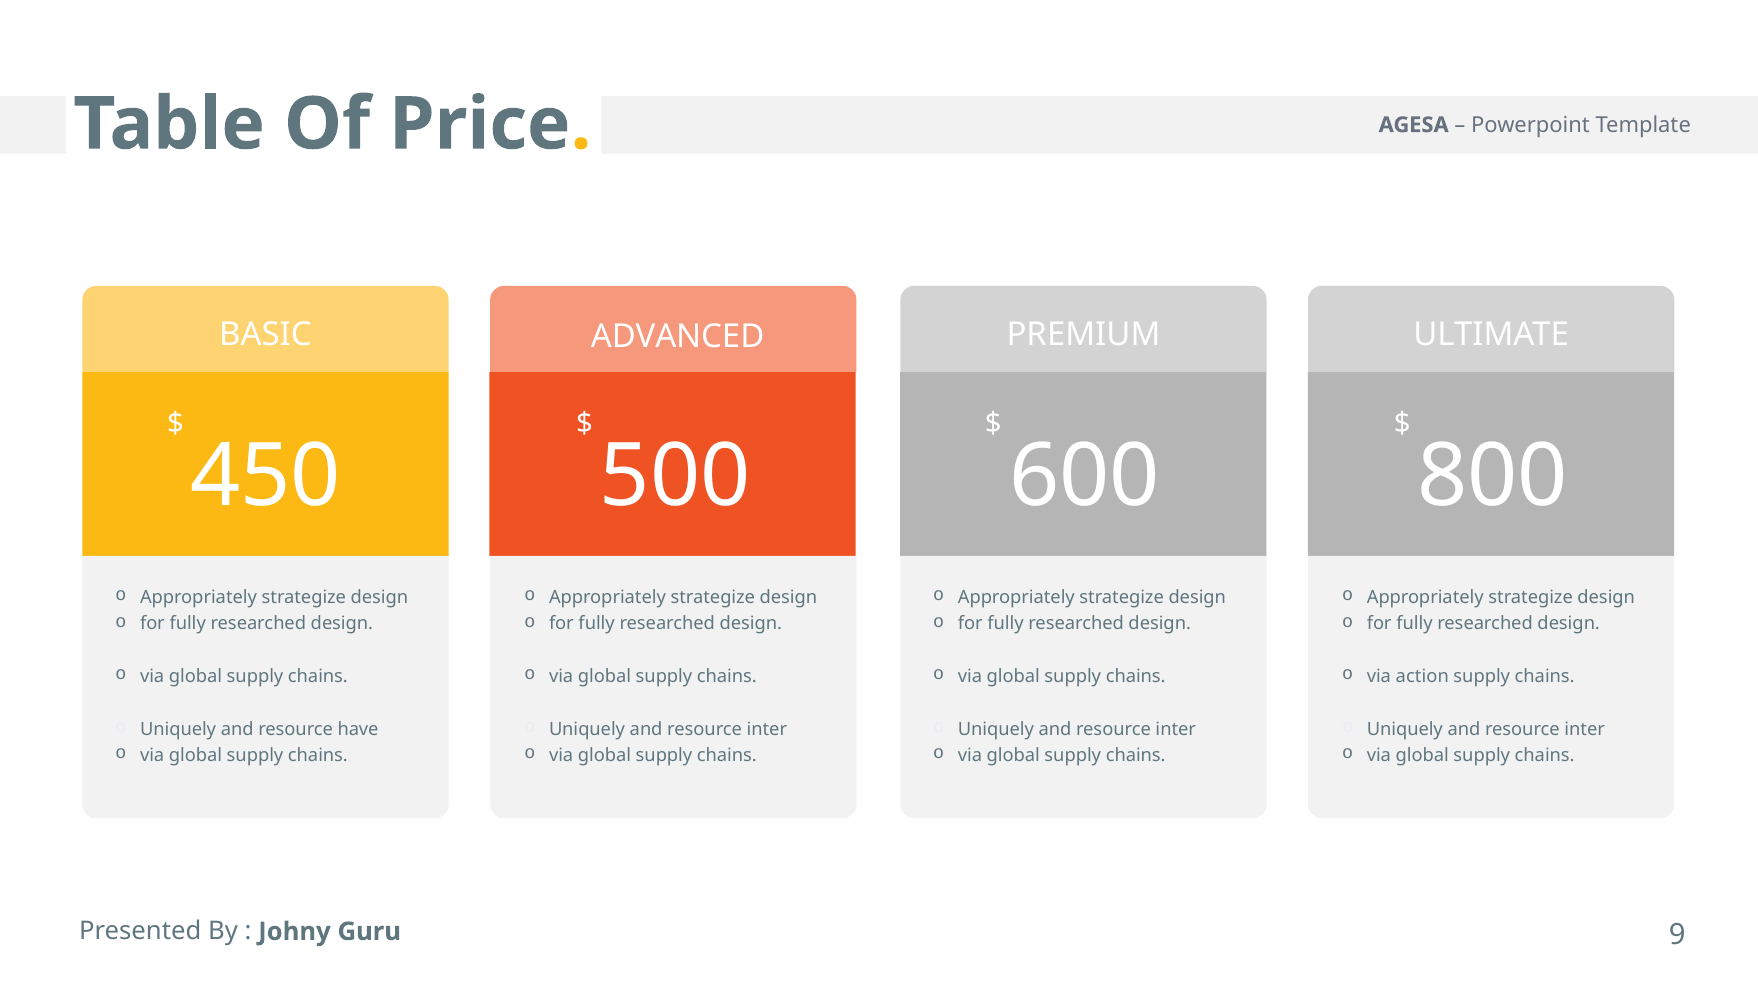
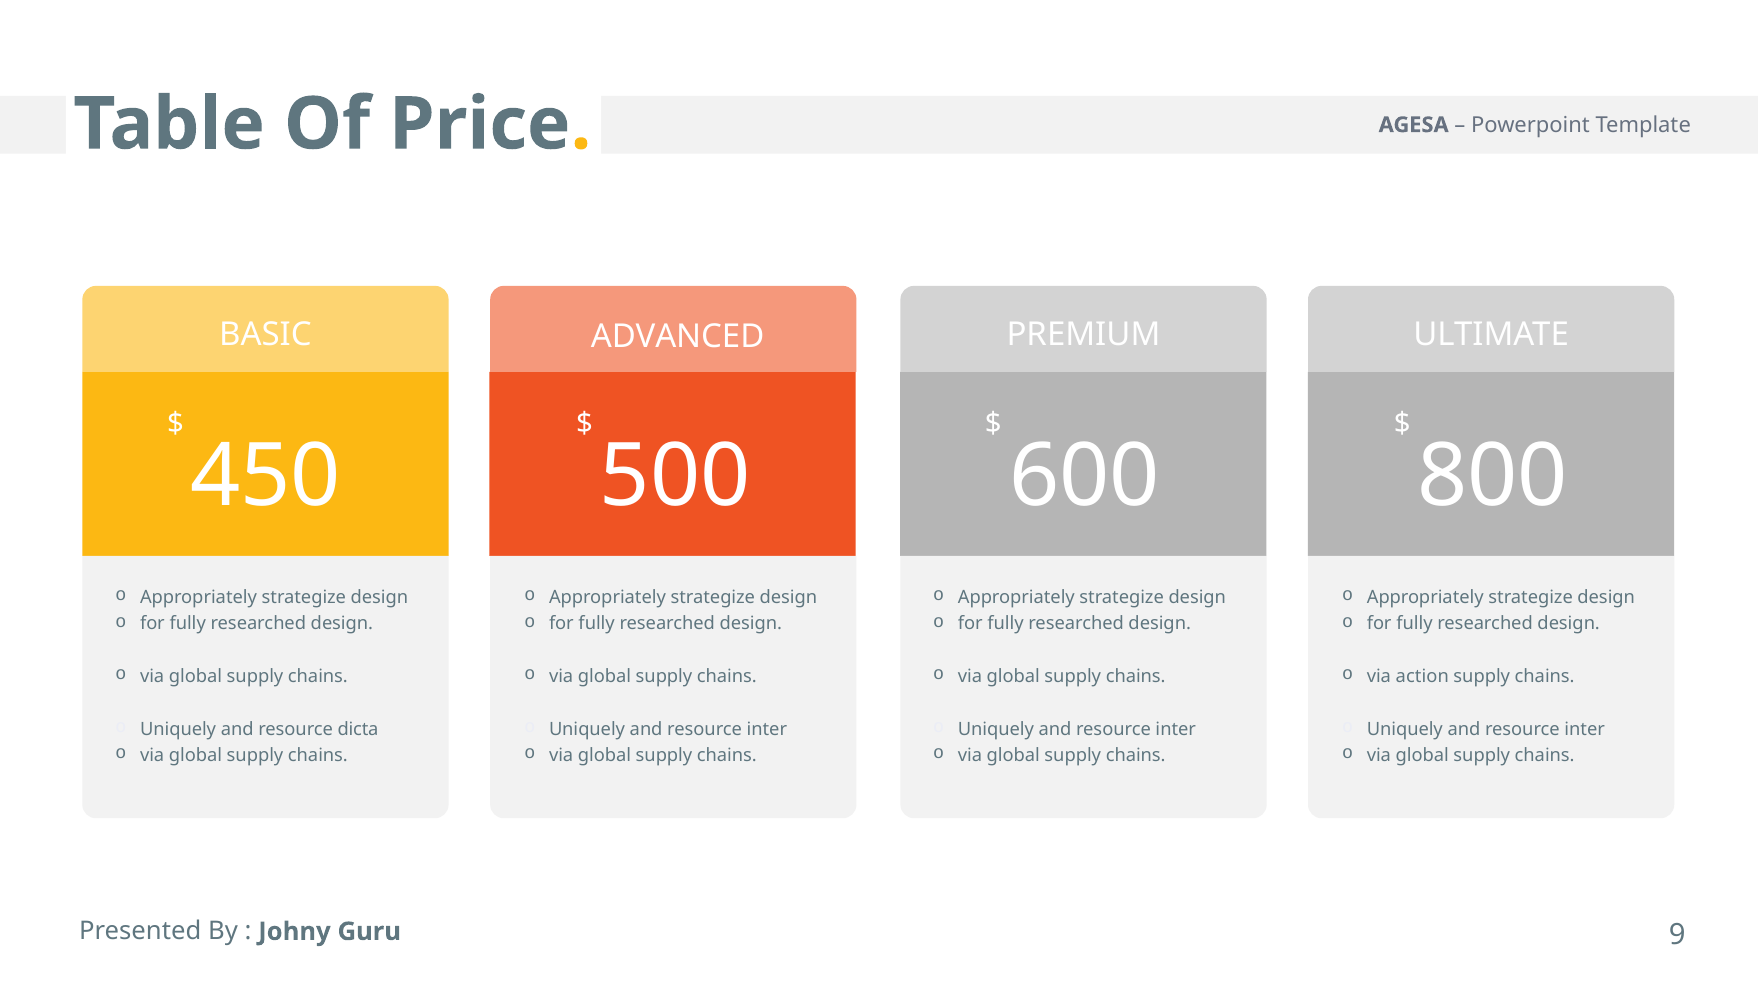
have: have -> dicta (358, 729)
